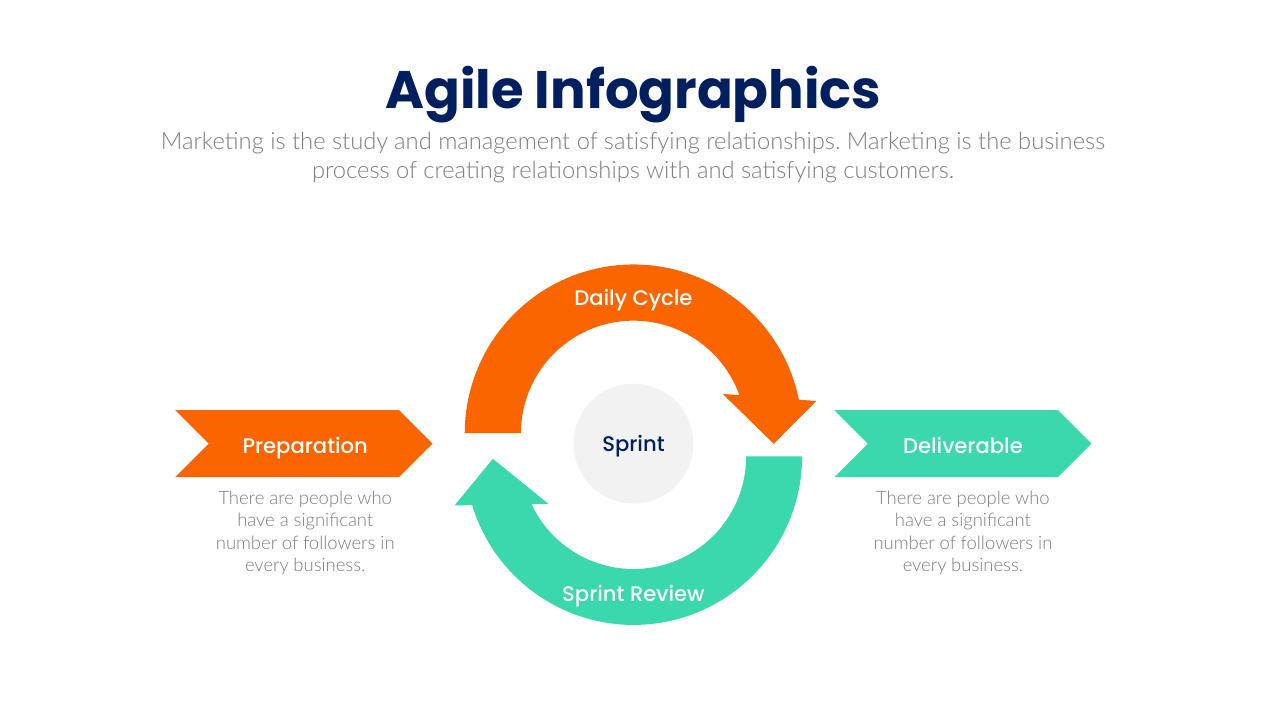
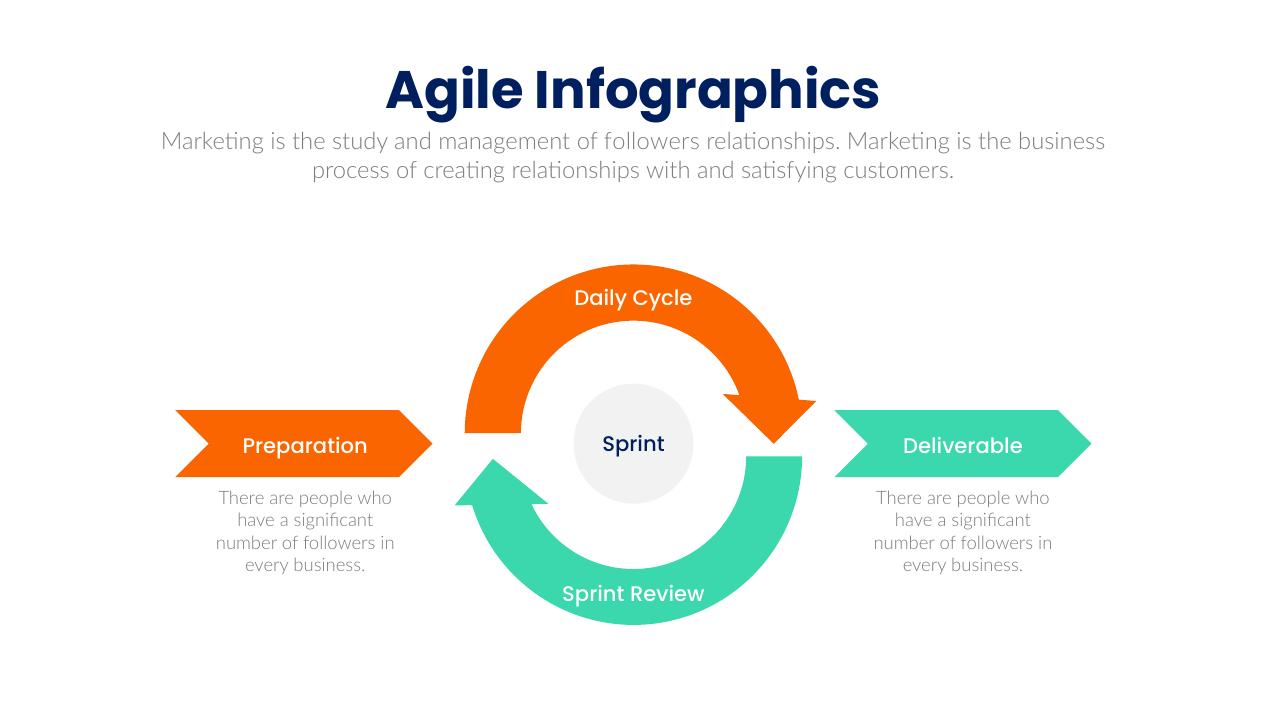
management of satisfying: satisfying -> followers (652, 142)
